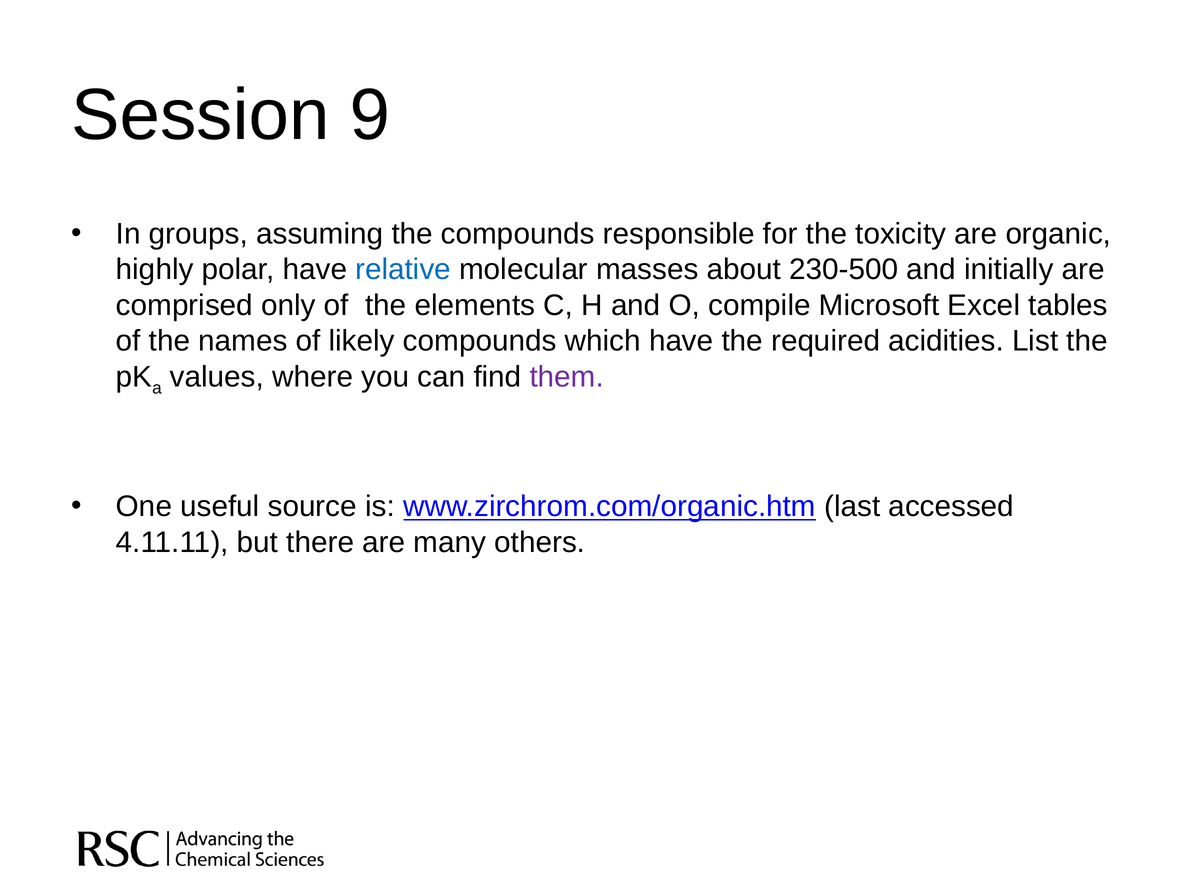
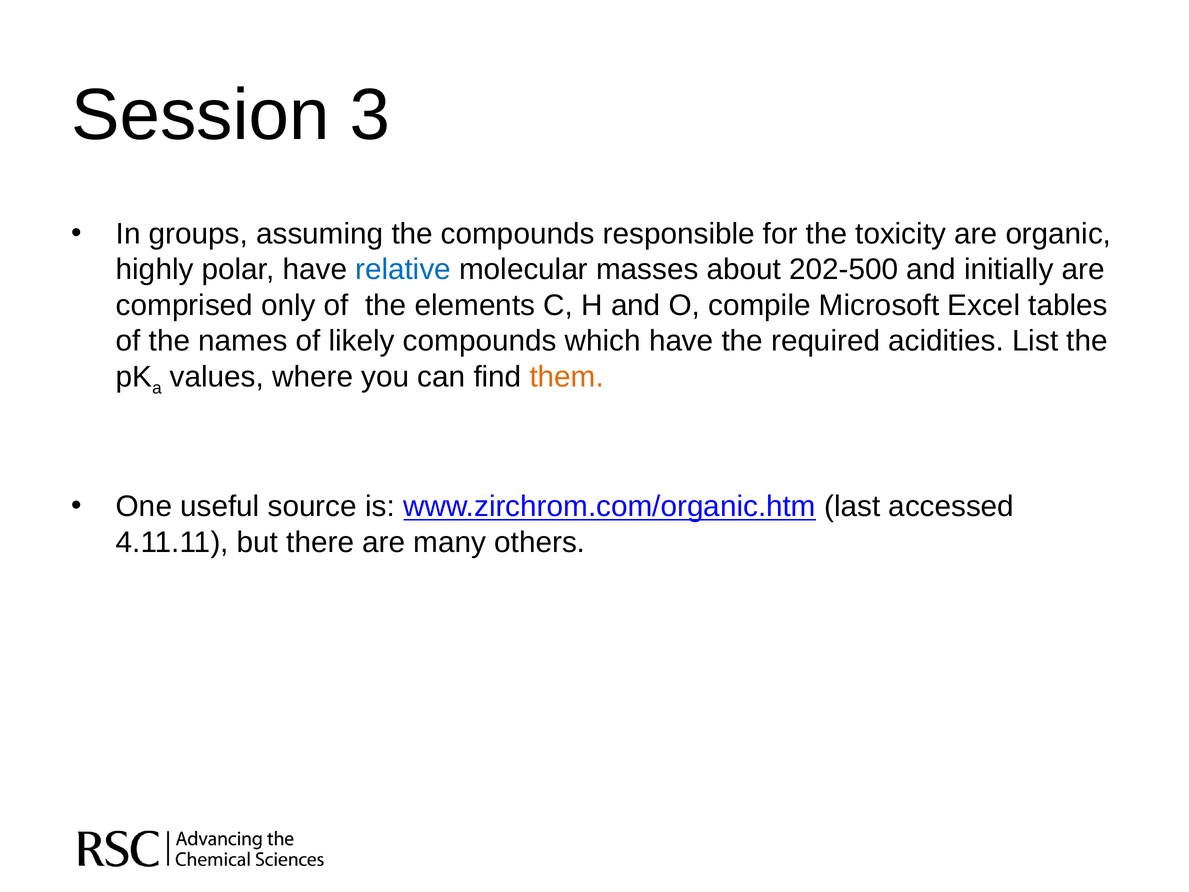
9: 9 -> 3 (370, 115)
230-500: 230-500 -> 202-500 (844, 270)
them colour: purple -> orange (567, 377)
